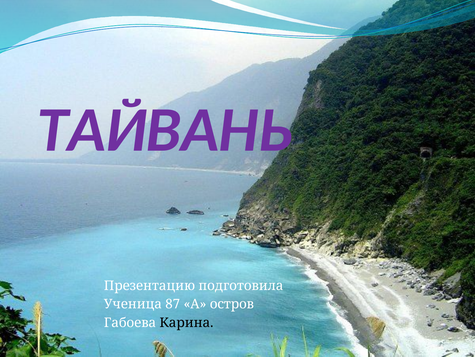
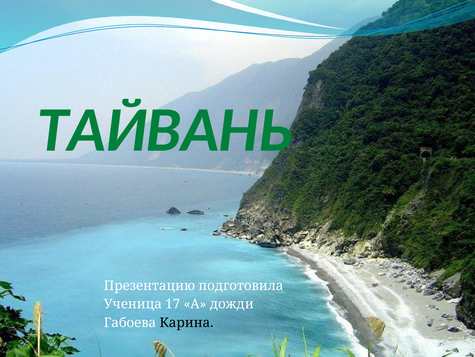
ТАЙВАНЬ colour: purple -> green (165, 130)
87: 87 -> 17 (173, 304)
остров: остров -> дожди (232, 304)
